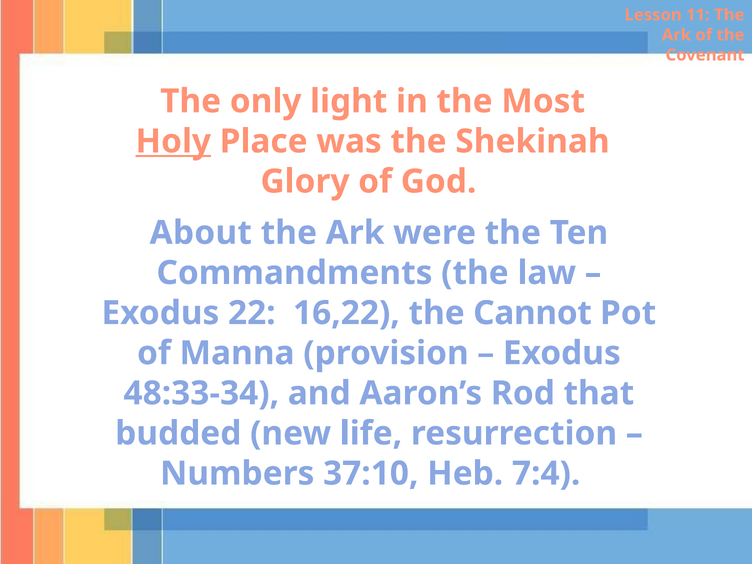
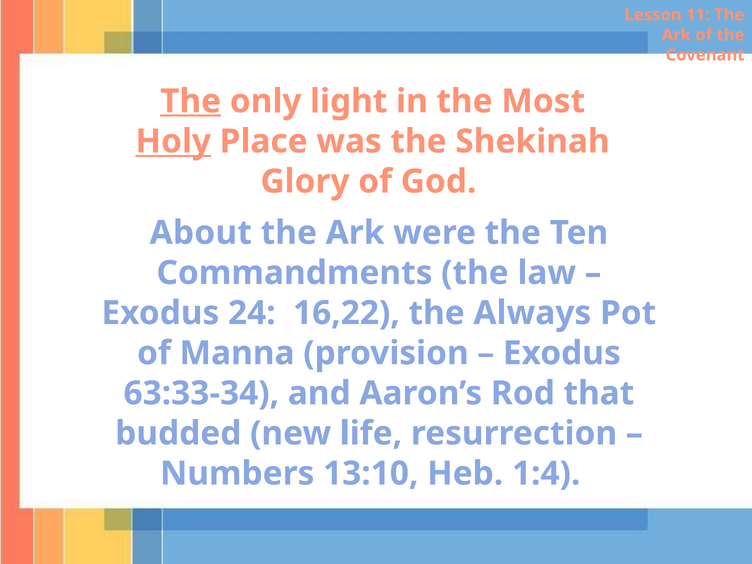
The underline: none -> present (191, 101)
22: 22 -> 24 (252, 313)
Cannot: Cannot -> Always (532, 313)
48:33-34: 48:33-34 -> 63:33-34 (201, 393)
37:10: 37:10 -> 13:10 (371, 474)
7:4: 7:4 -> 1:4 (546, 474)
